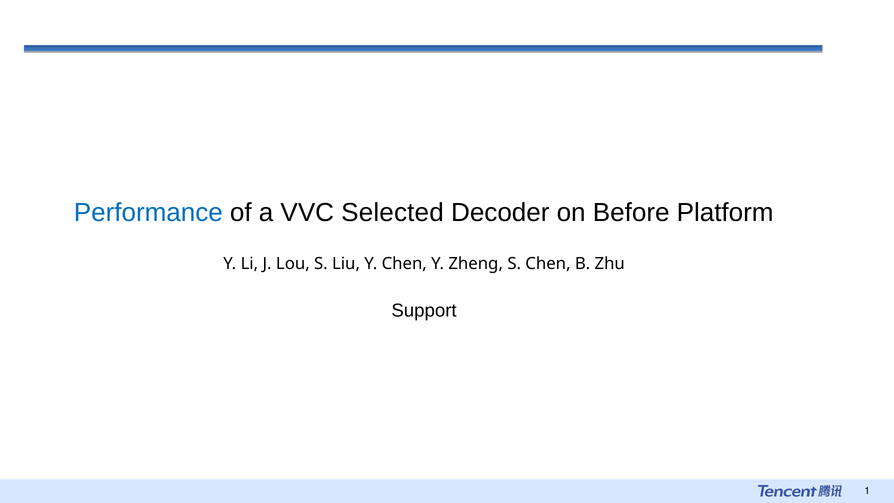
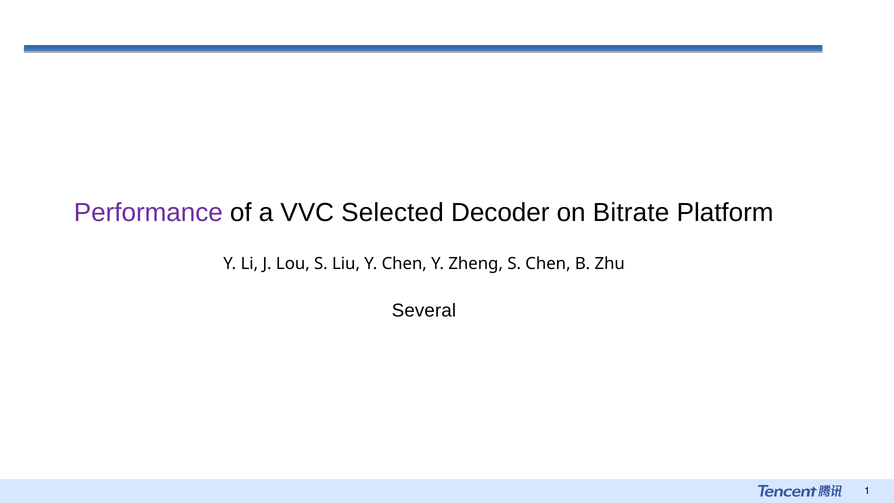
Performance colour: blue -> purple (148, 213)
Before: Before -> Bitrate (631, 213)
Support: Support -> Several (424, 311)
